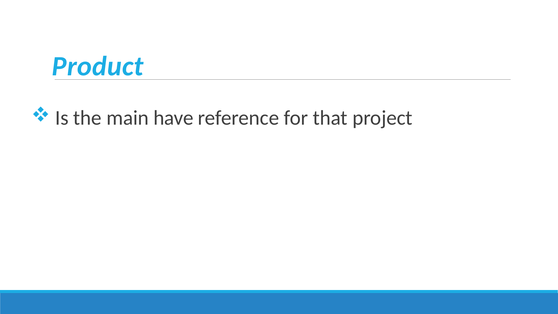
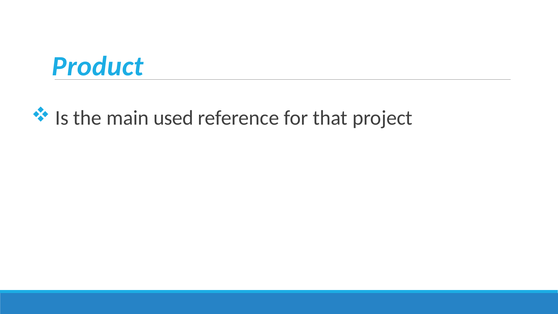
have: have -> used (174, 118)
